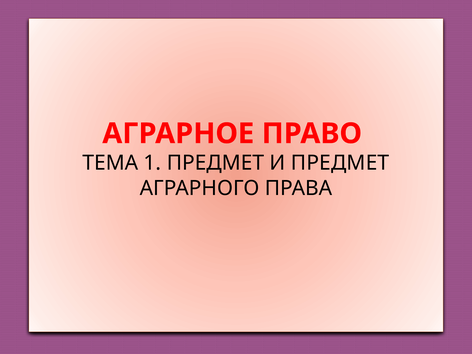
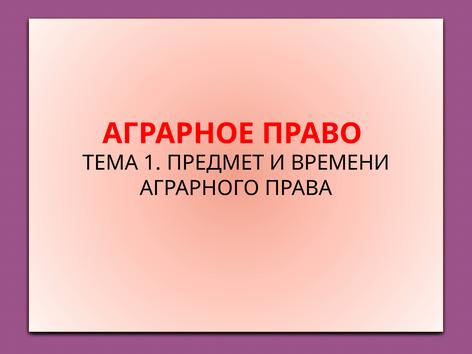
И ПРЕДМЕТ: ПРЕДМЕТ -> ВРЕМЕНИ (340, 163)
